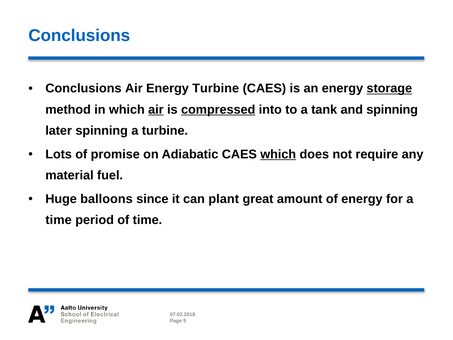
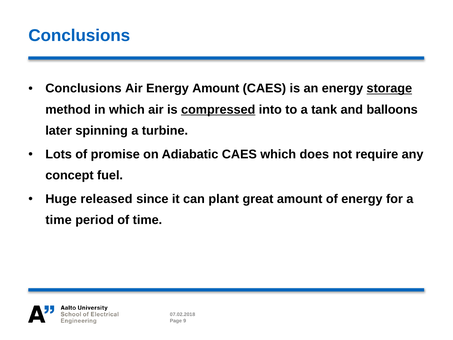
Energy Turbine: Turbine -> Amount (216, 88)
air underline: present -> none (156, 109)
and spinning: spinning -> balloons (392, 109)
which underline: present -> none (278, 154)
material: material -> concept (69, 175)
balloons: balloons -> released (106, 199)
